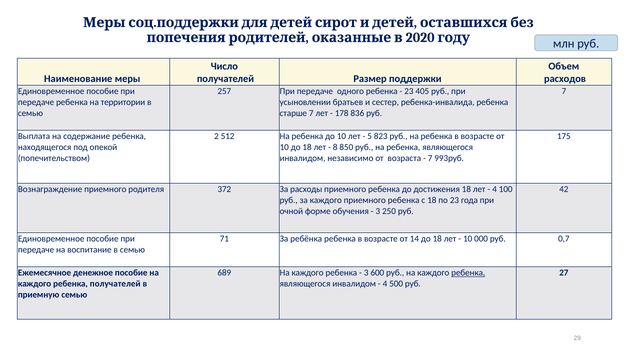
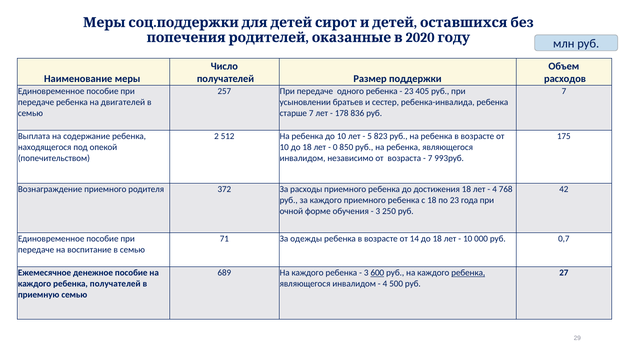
территории: территории -> двигателей (123, 102)
8: 8 -> 0 (335, 147)
100: 100 -> 768 (506, 189)
ребёнка: ребёнка -> одежды (306, 239)
600 underline: none -> present (377, 272)
